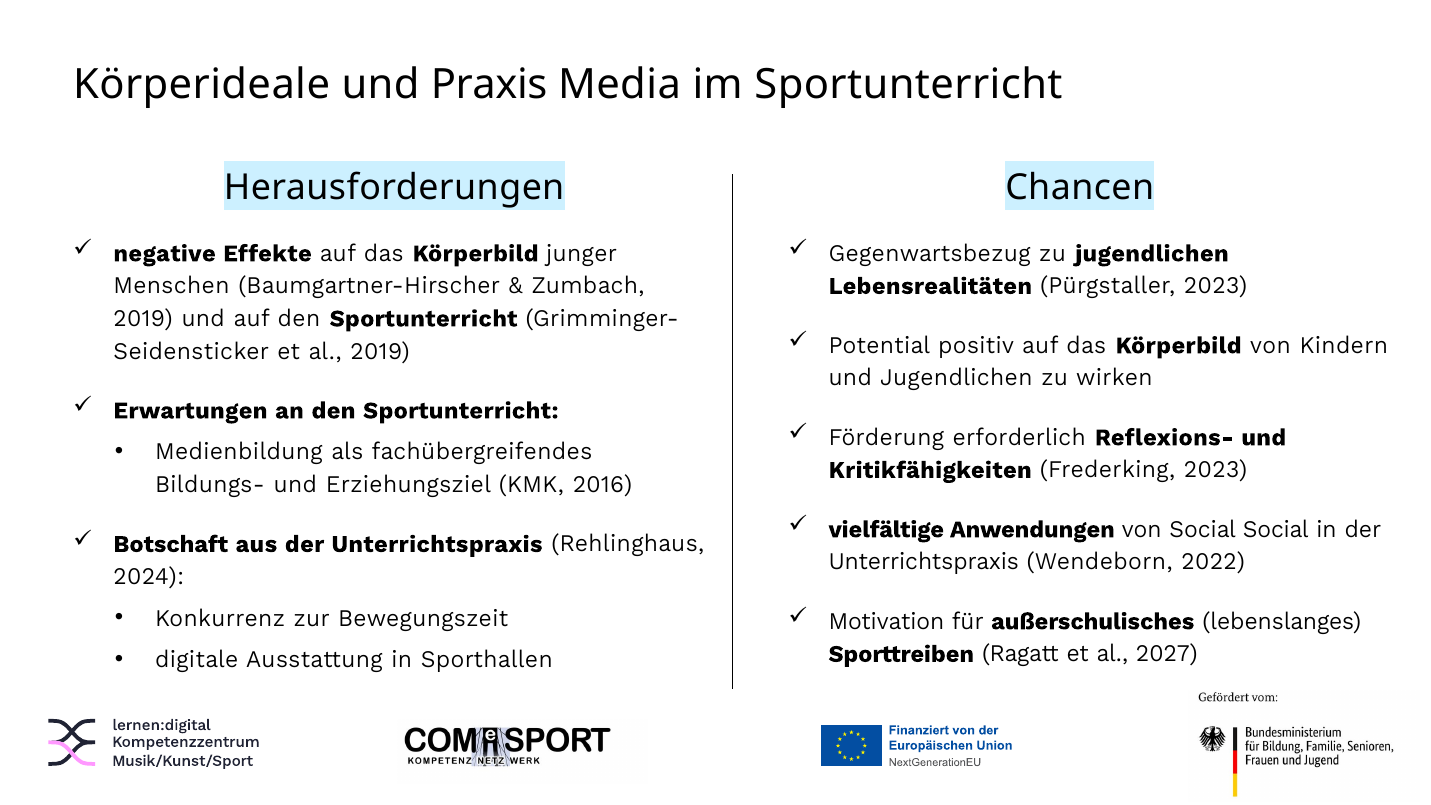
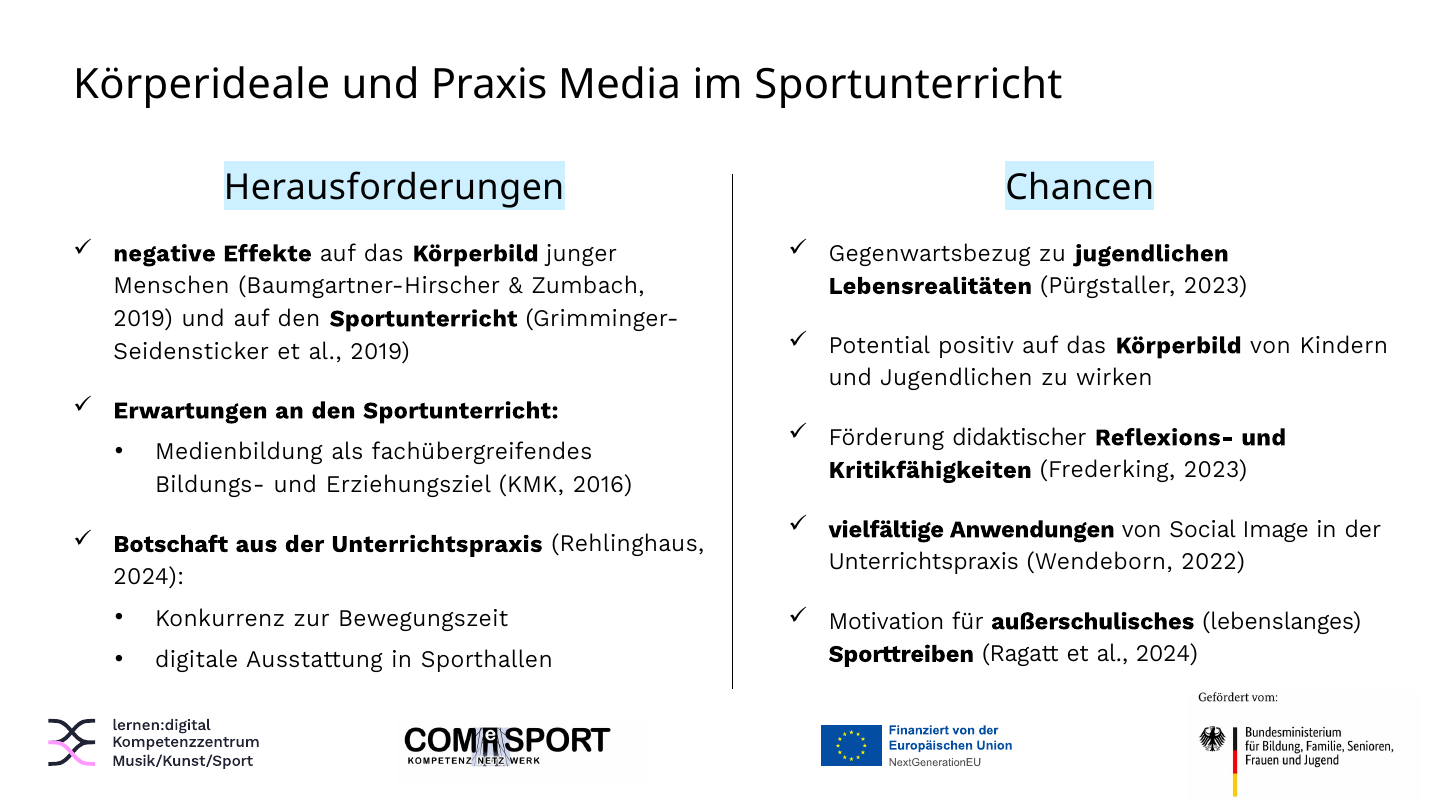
erforderlich: erforderlich -> didaktischer (1019, 437)
Social Social: Social -> Image (1276, 529)
al 2027: 2027 -> 2024 (1167, 654)
